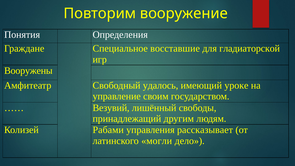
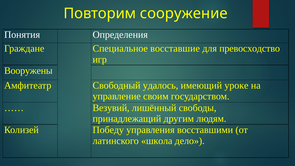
вооружение: вооружение -> сооружение (184, 13)
гладиаторской: гладиаторской -> превосходство (250, 48)
Рабами: Рабами -> Победу (108, 130)
рассказывает: рассказывает -> восставшими (205, 130)
могли: могли -> школа (157, 141)
